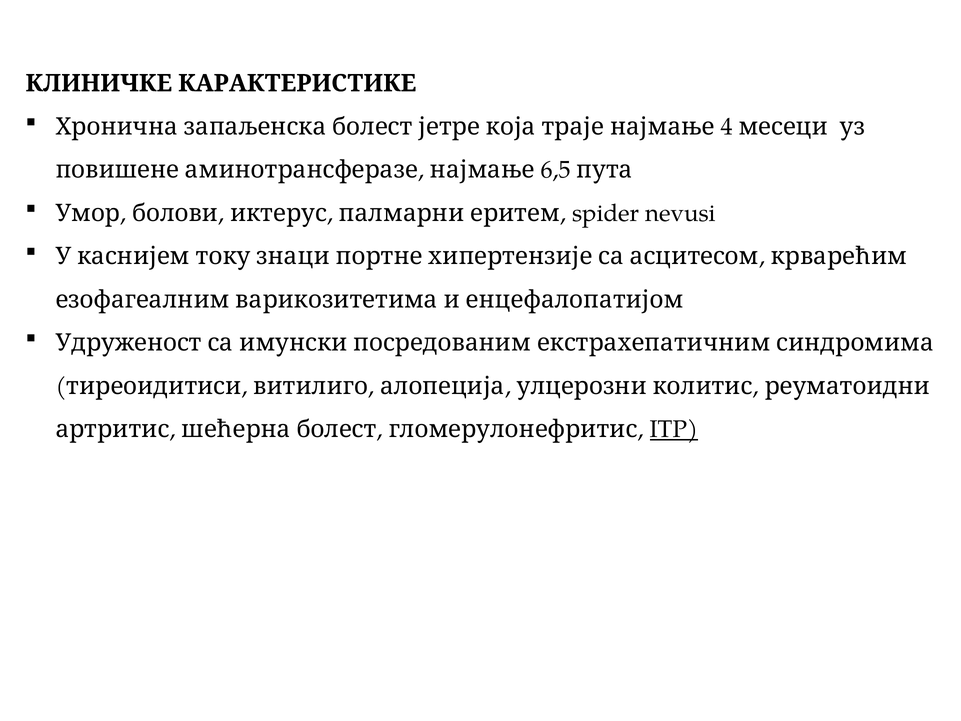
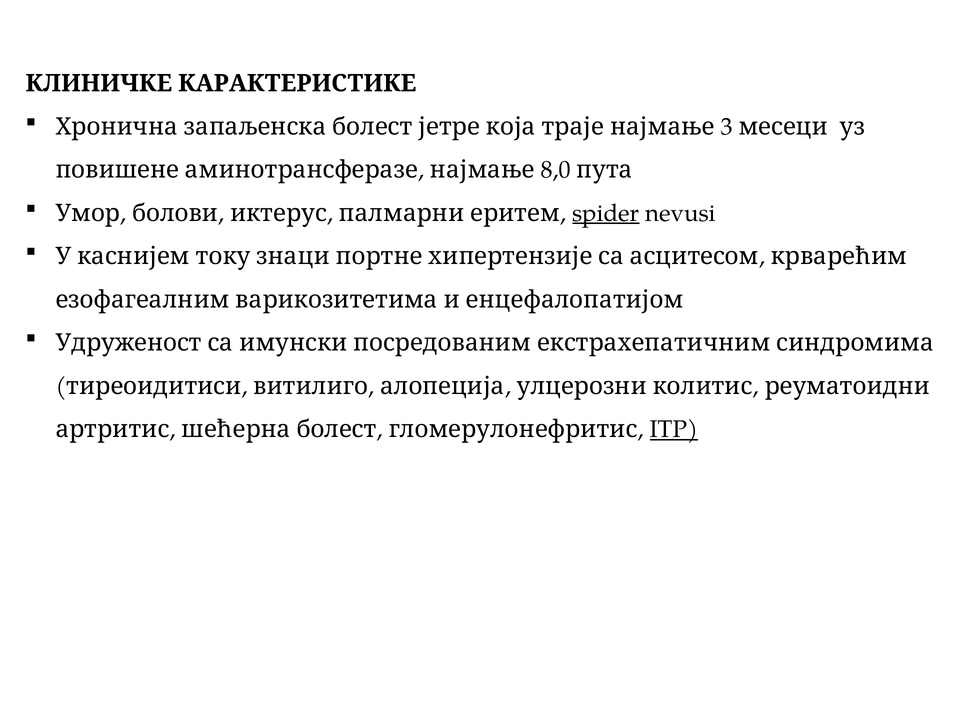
4: 4 -> 3 (727, 127)
6,5: 6,5 -> 8,0 (556, 170)
spider underline: none -> present (606, 213)
